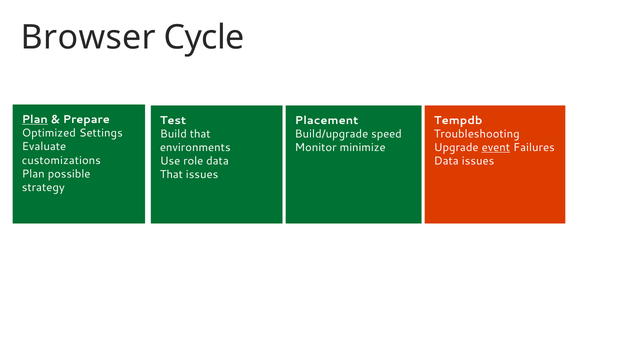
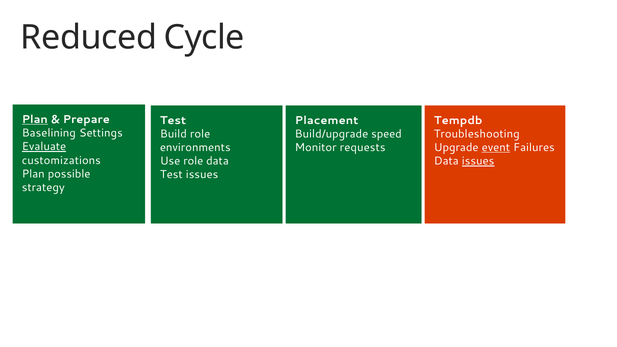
Browser: Browser -> Reduced (89, 37)
Optimized: Optimized -> Baselining (49, 133)
Build that: that -> role (200, 134)
Evaluate underline: none -> present (44, 147)
minimize: minimize -> requests (363, 148)
issues underline: none -> present (478, 161)
That: That -> Test (171, 175)
